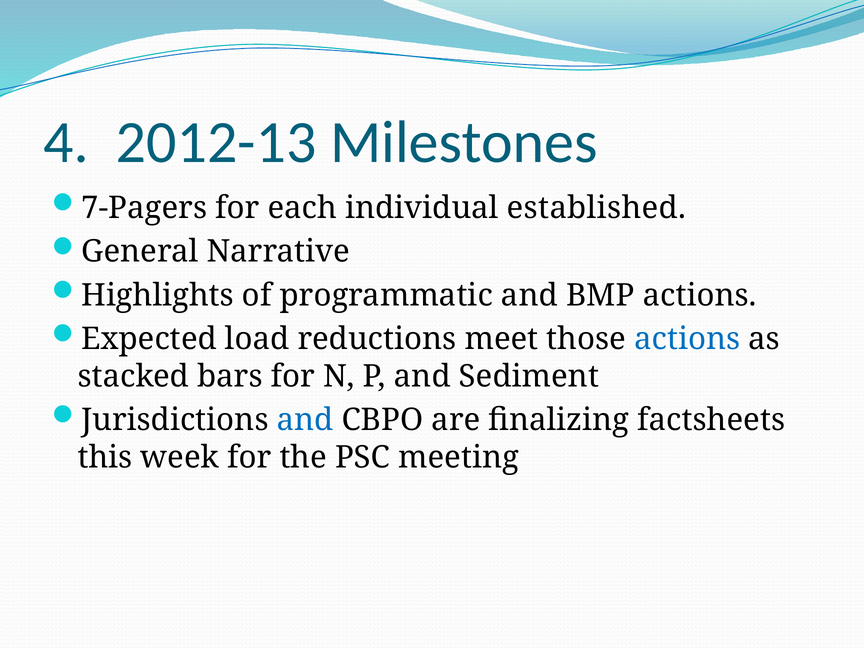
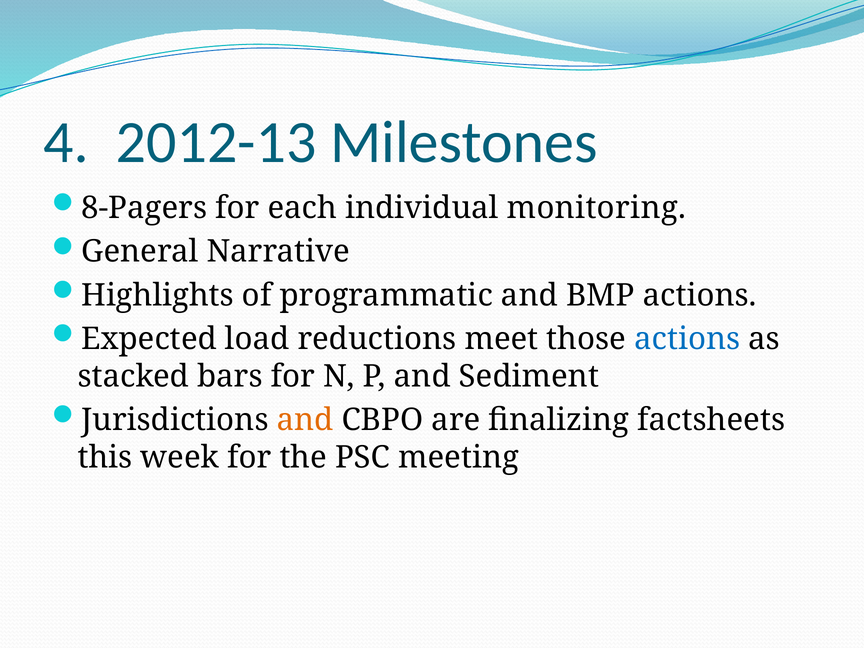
7-Pagers: 7-Pagers -> 8-Pagers (144, 208)
established: established -> monitoring (596, 208)
and colour: blue -> orange (305, 420)
